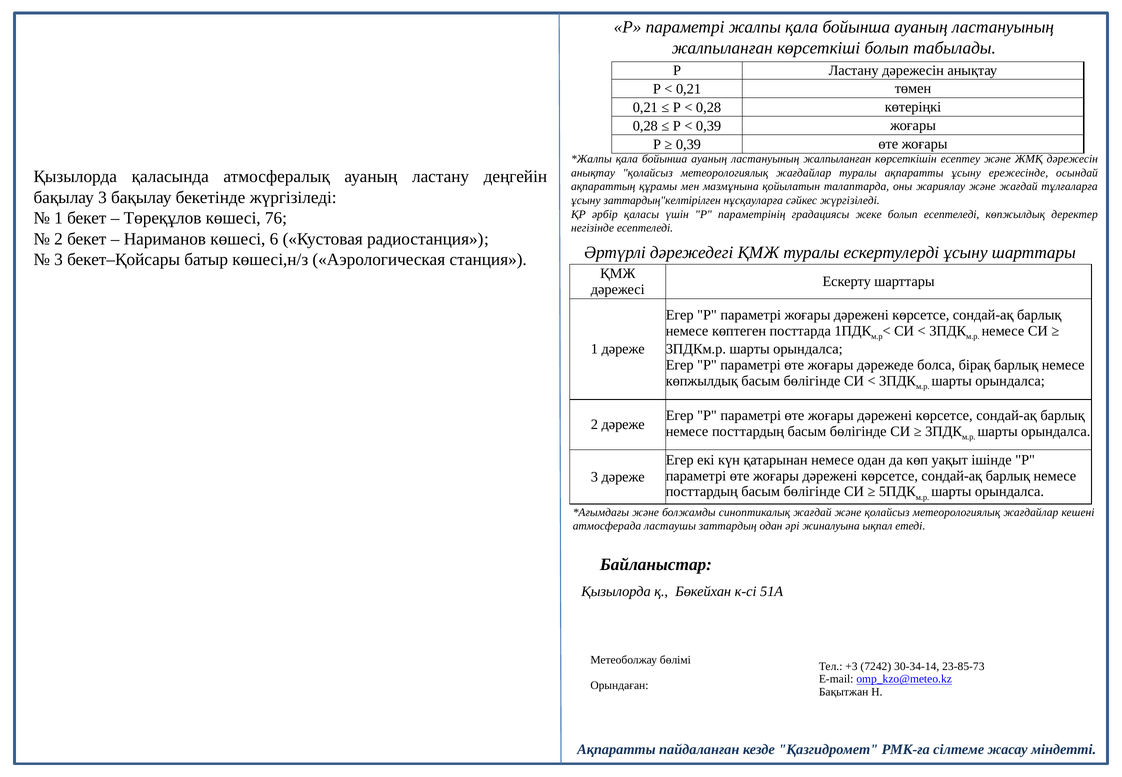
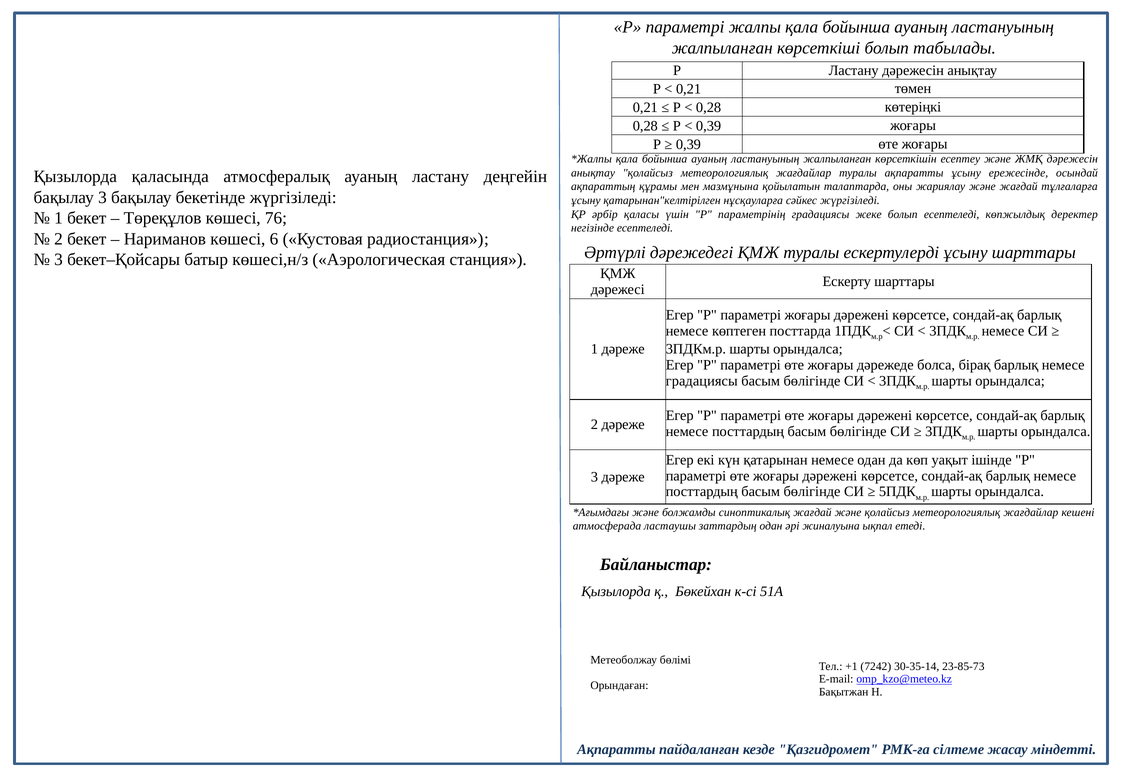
заттардың"келтірілген: заттардың"келтірілген -> қатарынан"келтірілген (662, 200)
көпжылдық: көпжылдық -> градациясы (702, 381)
+3: +3 -> +1 (851, 666)
30-34-14: 30-34-14 -> 30-35-14 (917, 666)
